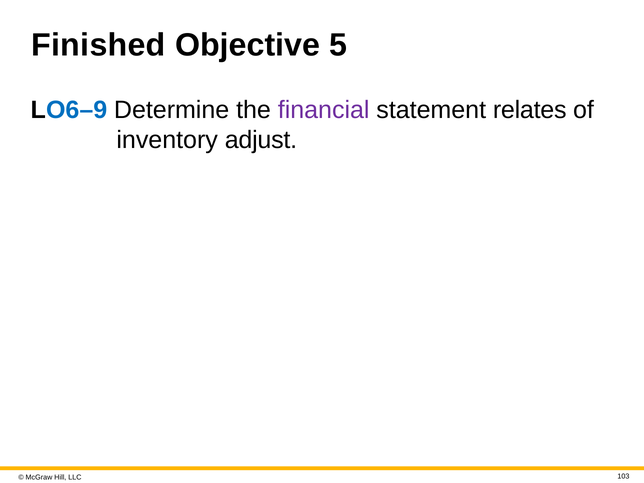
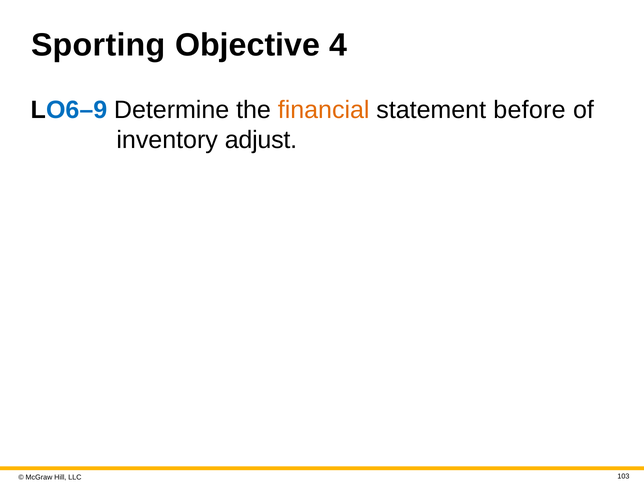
Finished: Finished -> Sporting (98, 45)
5: 5 -> 4 (338, 45)
financial colour: purple -> orange (324, 110)
relates: relates -> before (529, 110)
